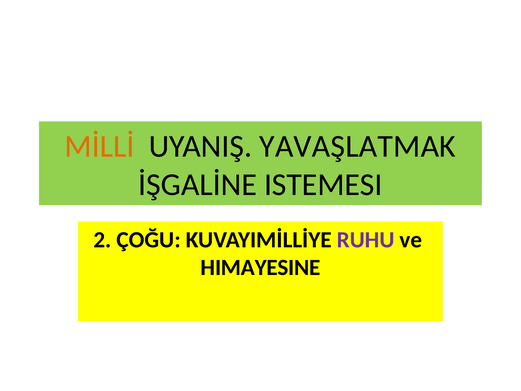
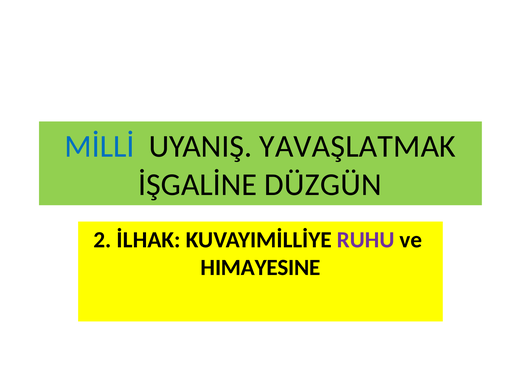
MİLLİ colour: orange -> blue (99, 146)
ISTEMESI: ISTEMESI -> DÜZGÜN (323, 185)
ÇOĞU: ÇOĞU -> İLHAK (149, 240)
